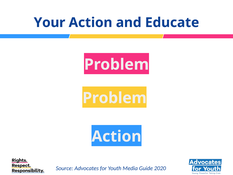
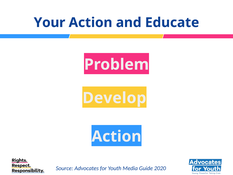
Problem: Problem -> Develop (114, 98)
